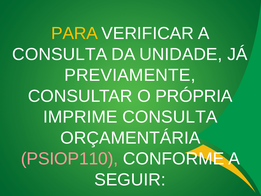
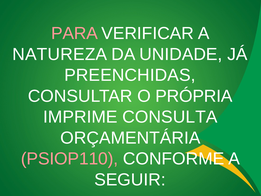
PARA colour: yellow -> pink (74, 33)
CONSULTA: CONSULTA -> NATUREZA (60, 54)
PREVIAMENTE: PREVIAMENTE -> PREENCHIDAS (130, 75)
